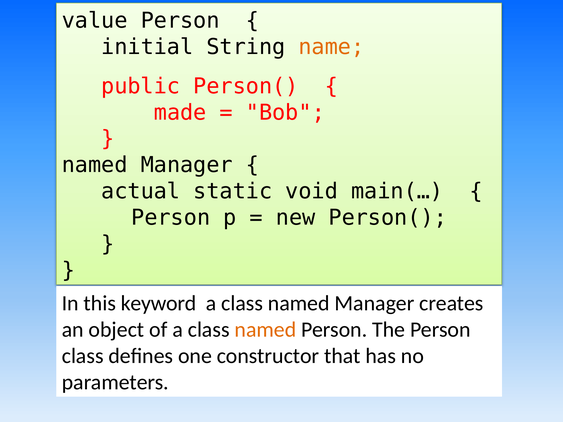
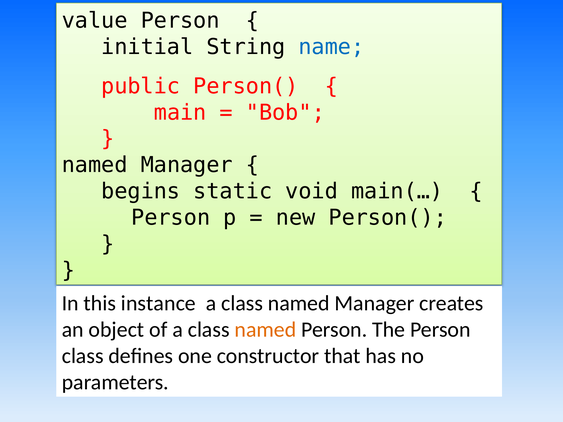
name colour: orange -> blue (331, 47)
made: made -> main (180, 113)
actual: actual -> begins (141, 191)
keyword: keyword -> instance (158, 304)
